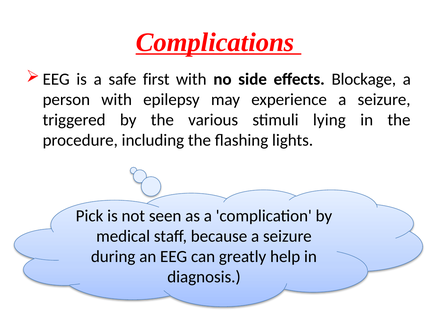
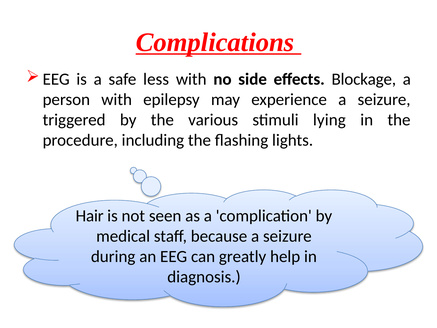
first: first -> less (156, 79)
Pick: Pick -> Hair (90, 216)
